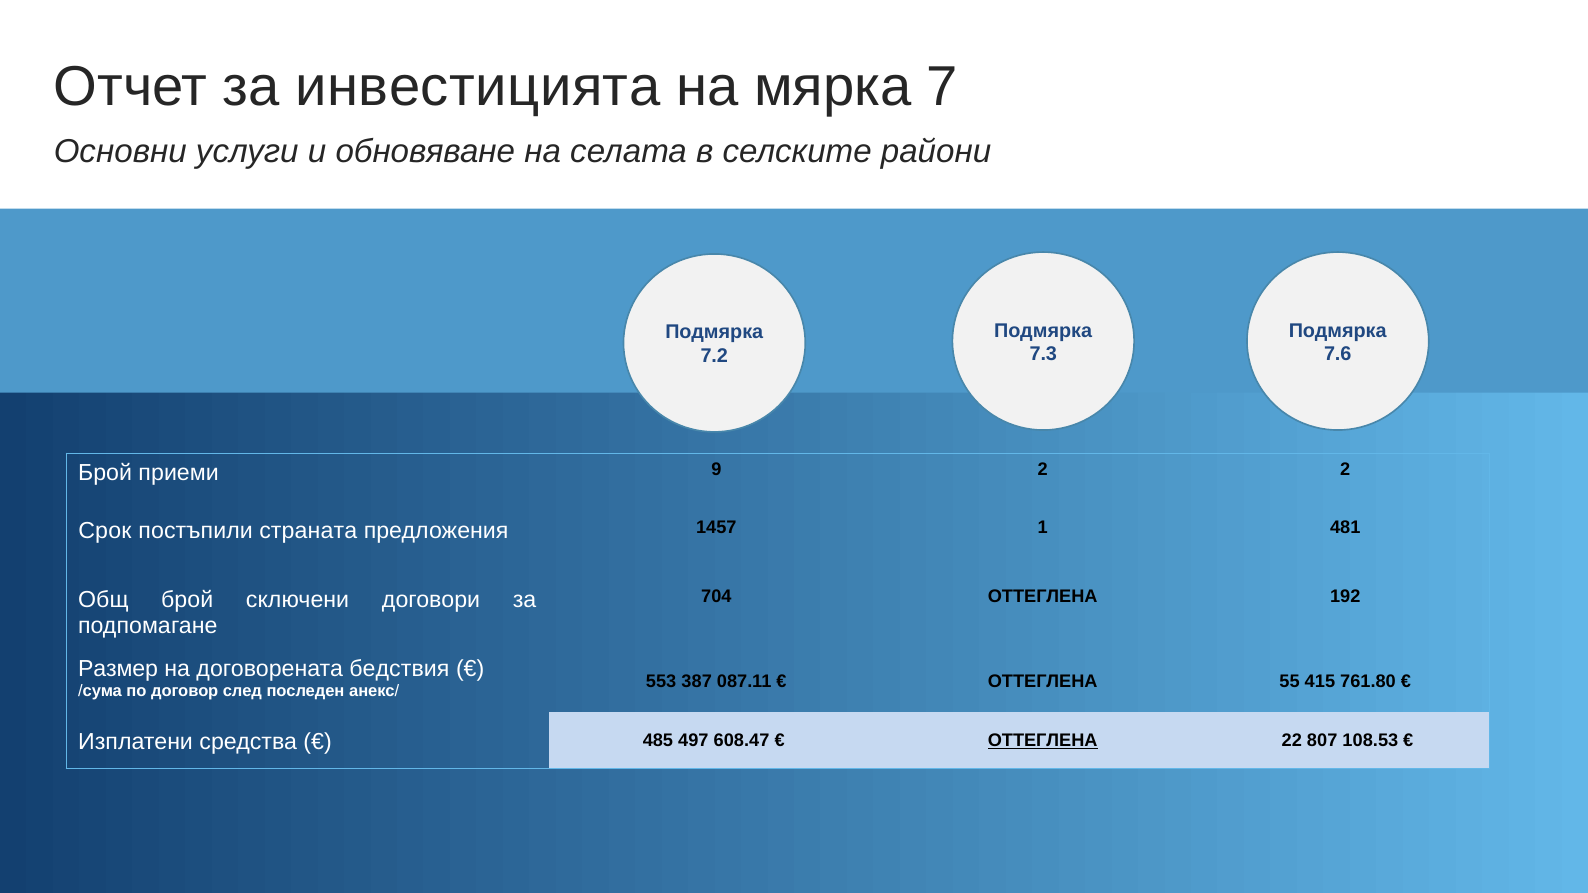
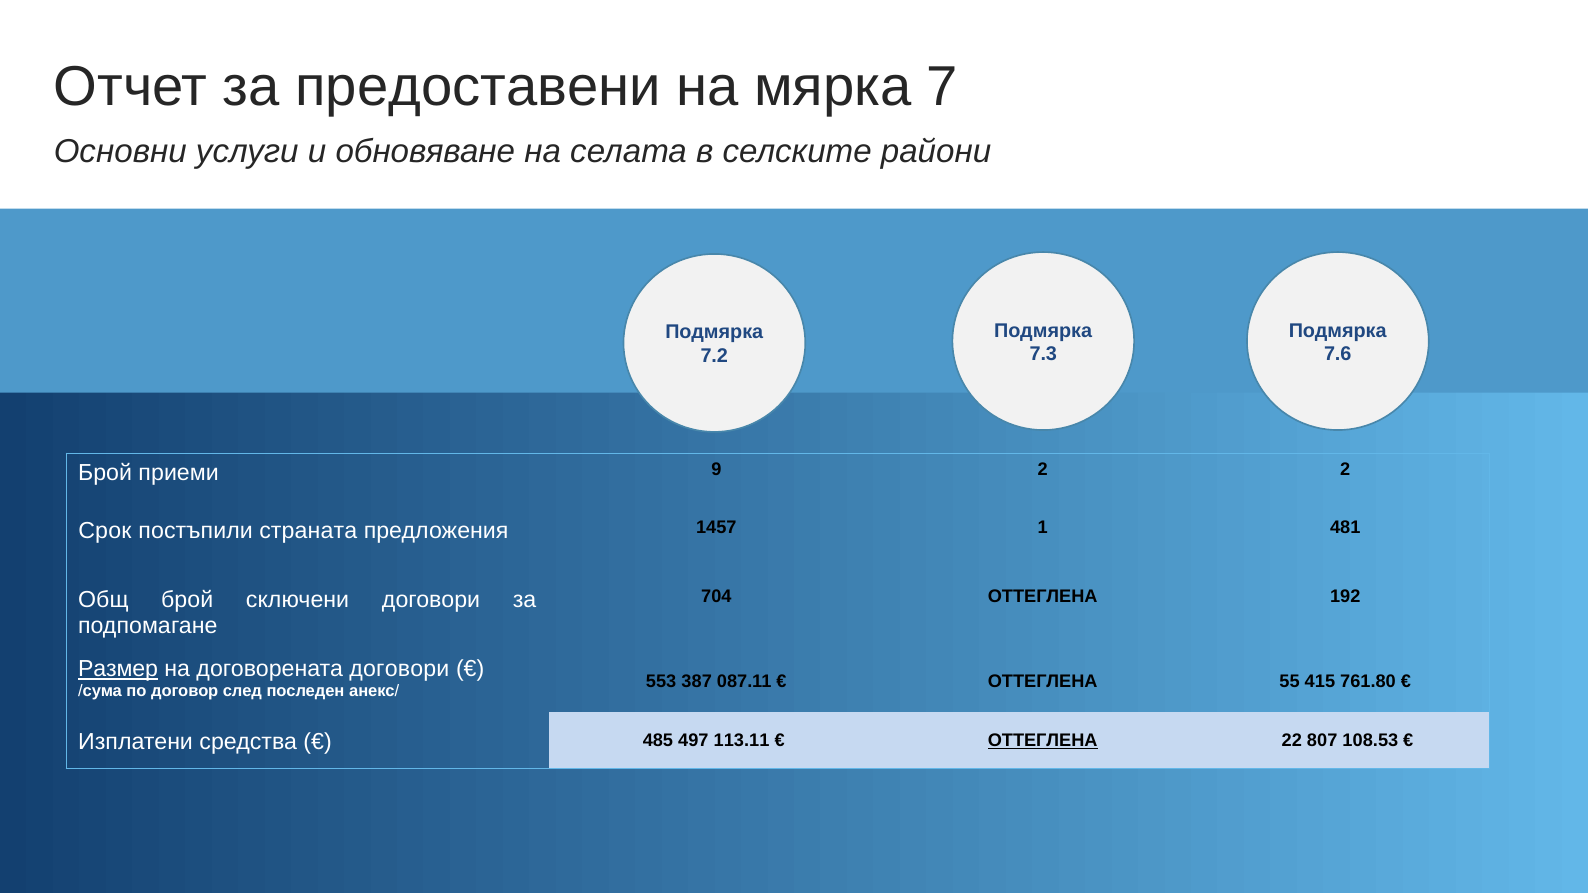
инвестицията: инвестицията -> предоставени (478, 87)
Размер underline: none -> present (118, 669)
договорената бедствия: бедствия -> договори (399, 669)
608.47: 608.47 -> 113.11 (742, 741)
